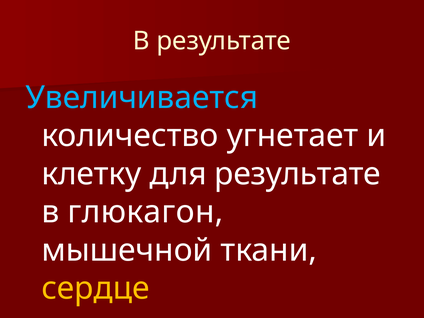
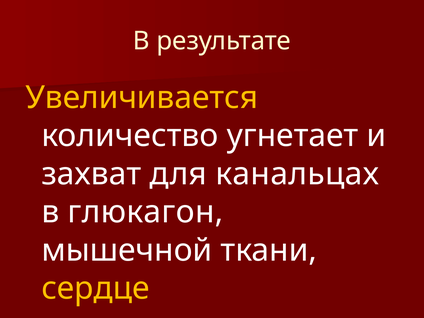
Увеличивается colour: light blue -> yellow (142, 98)
клетку: клетку -> захват (91, 174)
для результате: результате -> канальцах (297, 174)
